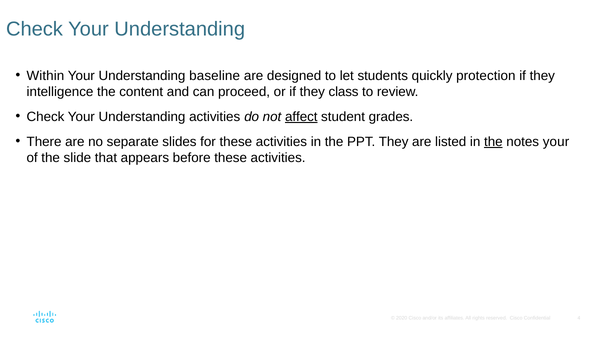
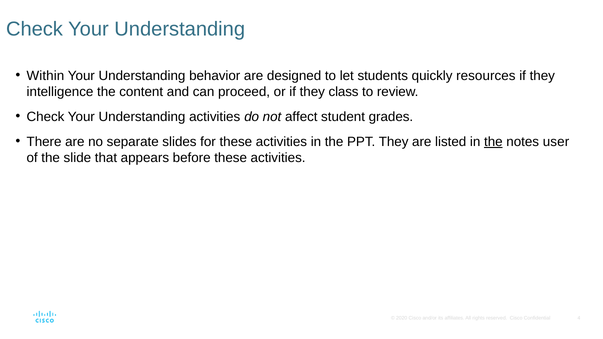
baseline: baseline -> behavior (215, 76)
protection: protection -> resources (486, 76)
affect underline: present -> none (301, 117)
notes your: your -> user (556, 142)
